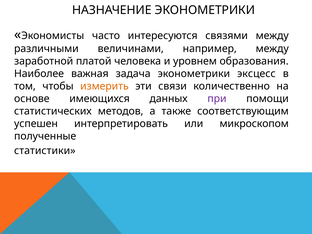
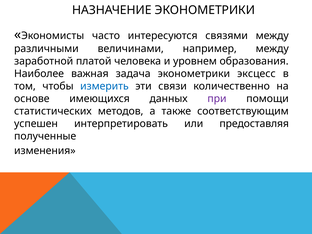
измерить colour: orange -> blue (104, 86)
микроскопом: микроскопом -> предоставляя (254, 124)
статистики: статистики -> изменения (45, 151)
